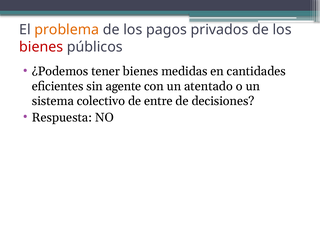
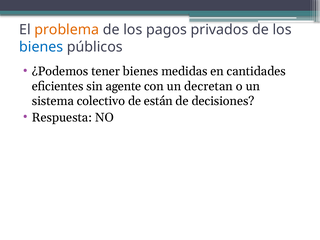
bienes colour: red -> blue (41, 47)
atentado: atentado -> decretan (209, 86)
entre: entre -> están (158, 101)
